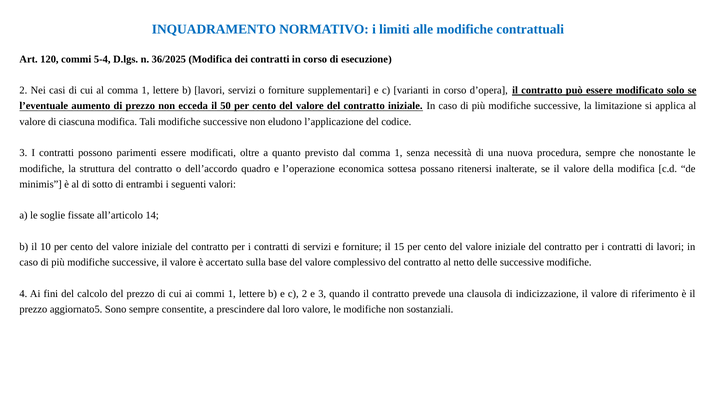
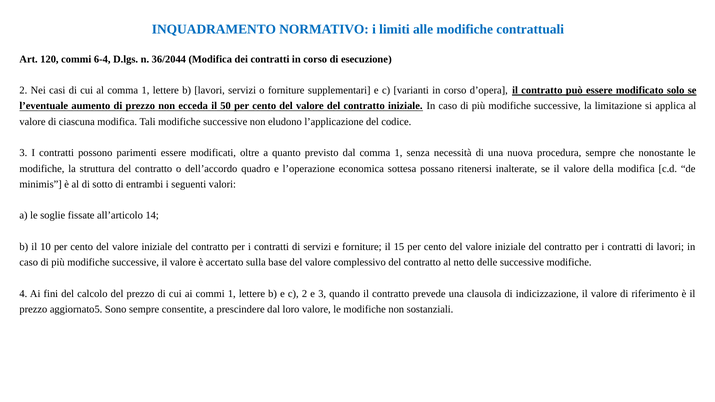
5-4: 5-4 -> 6-4 (102, 59)
36/2025: 36/2025 -> 36/2044 (169, 59)
